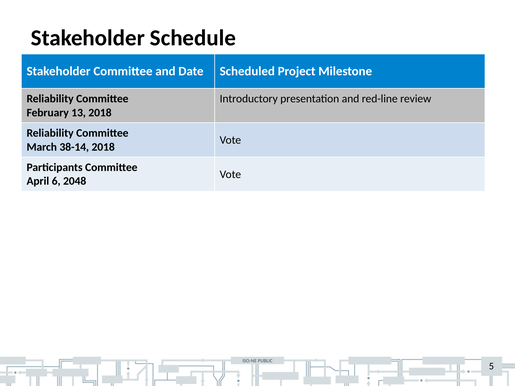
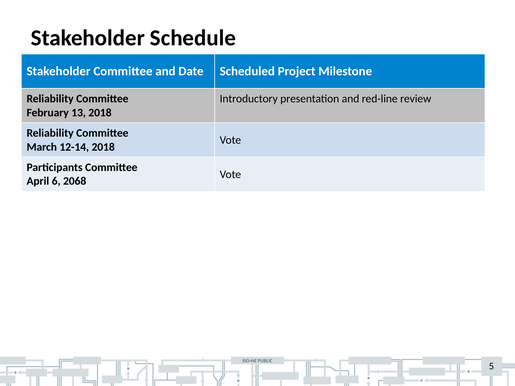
38-14: 38-14 -> 12-14 (74, 147)
2048: 2048 -> 2068 (75, 181)
